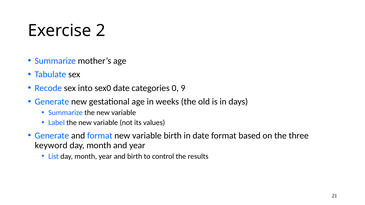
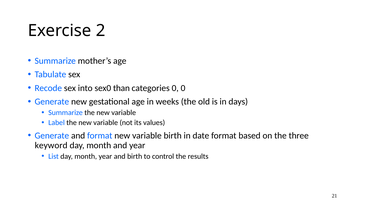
sex0 date: date -> than (121, 88)
0 9: 9 -> 0 (183, 88)
